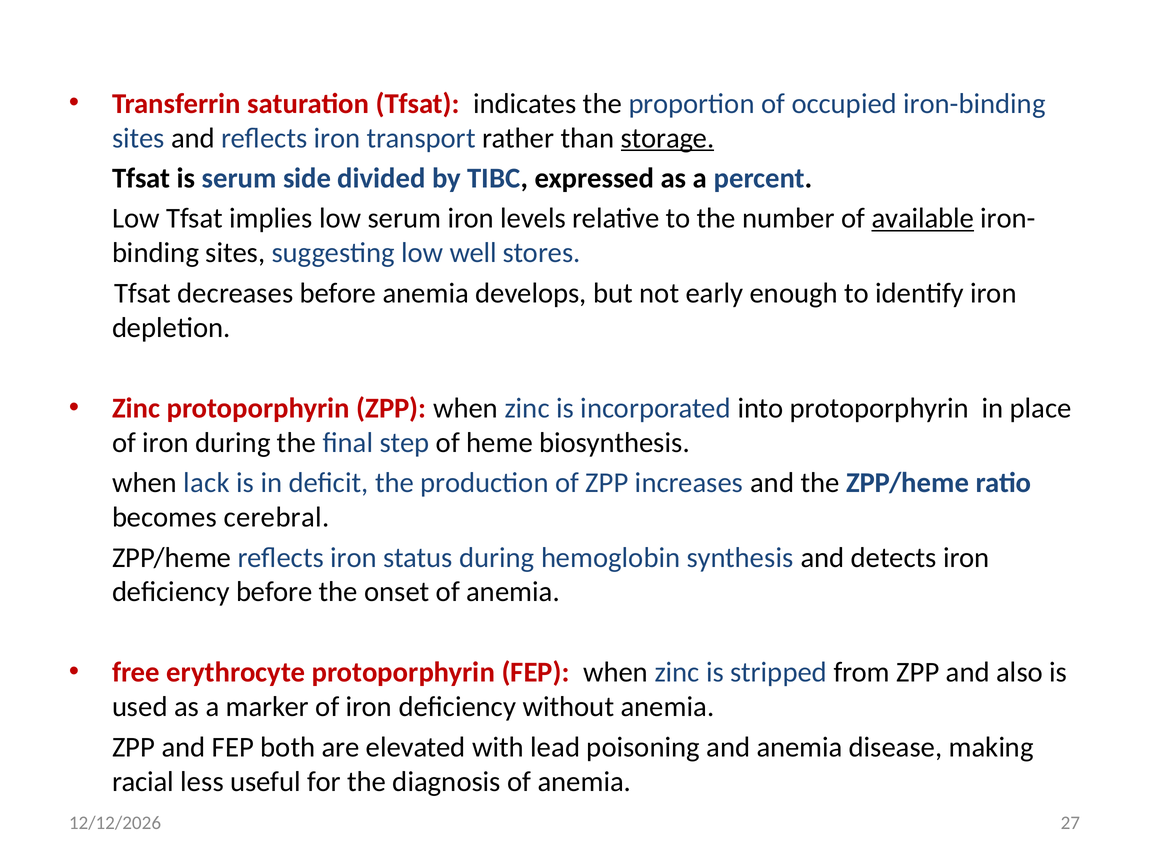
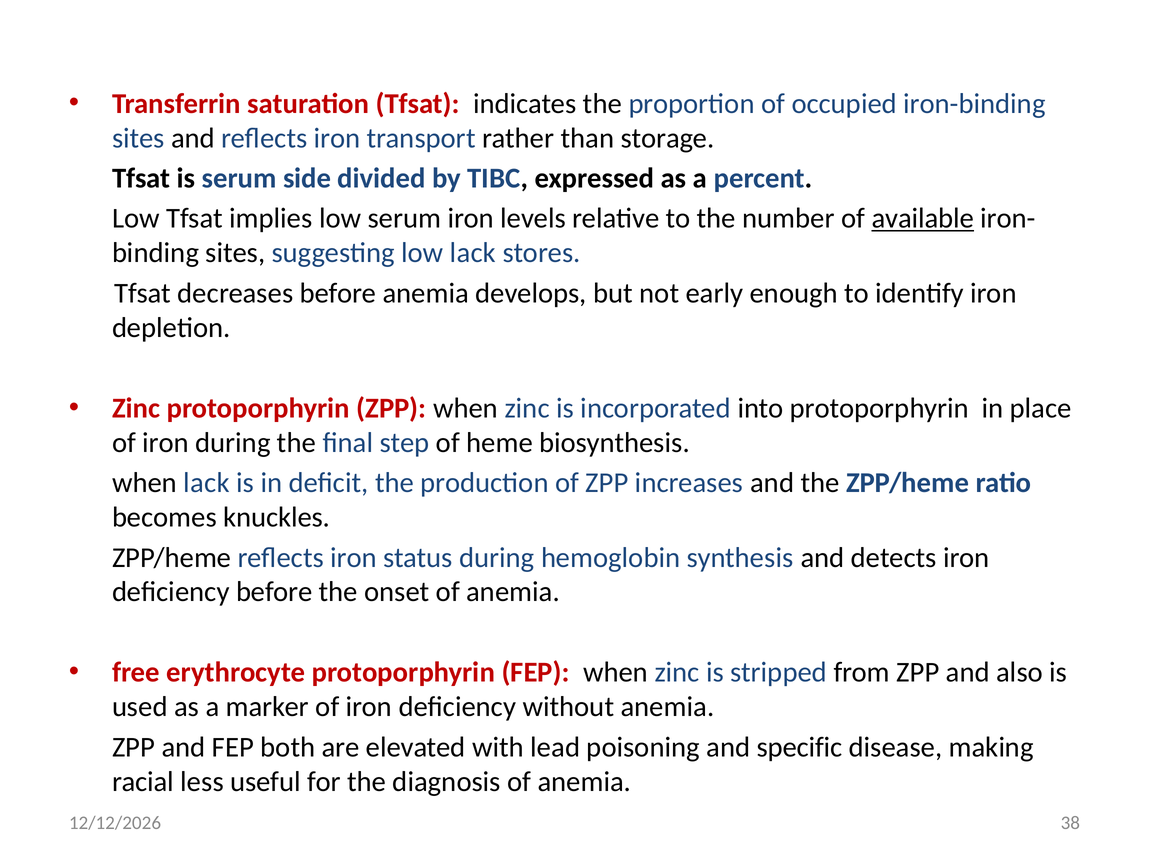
storage underline: present -> none (668, 138)
low well: well -> lack (473, 253)
cerebral: cerebral -> knuckles (277, 517)
and anemia: anemia -> specific (800, 747)
27: 27 -> 38 (1070, 823)
